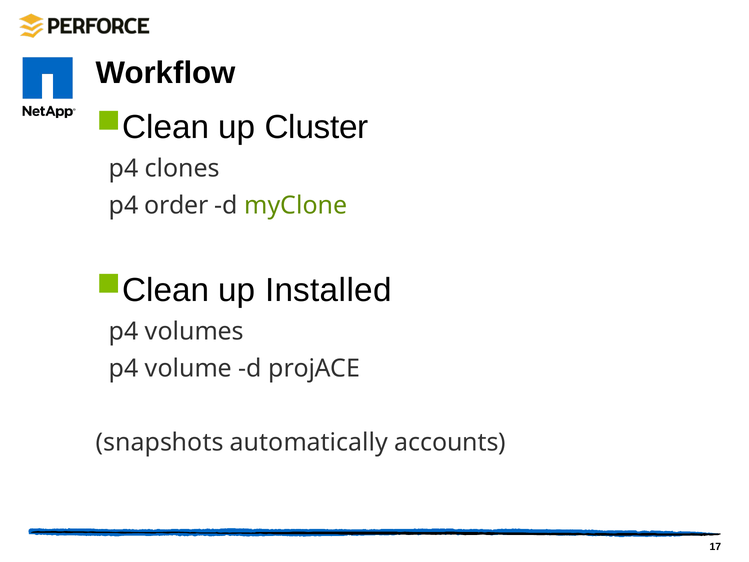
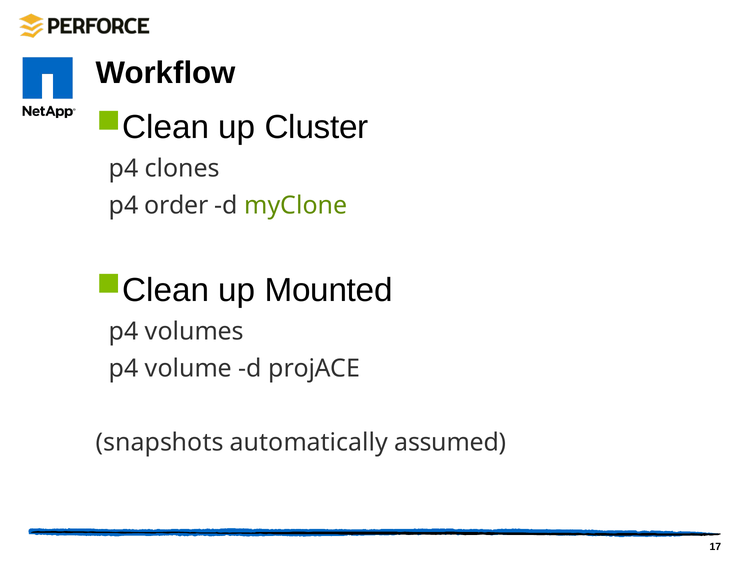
Installed: Installed -> Mounted (329, 290)
accounts: accounts -> assumed (450, 443)
